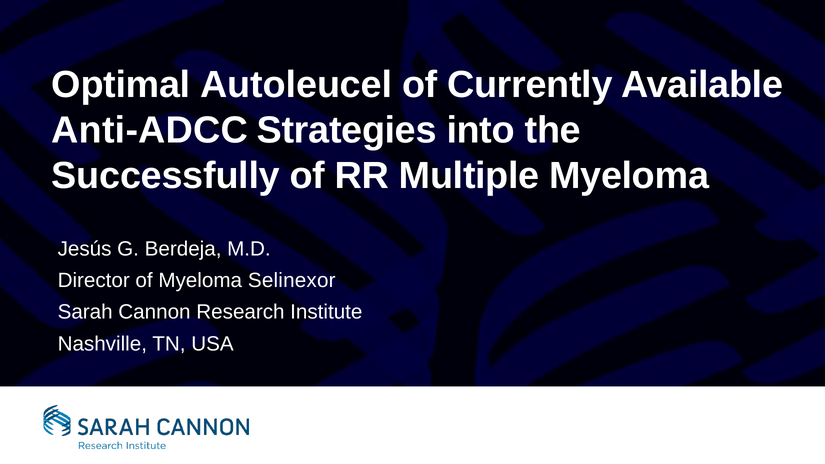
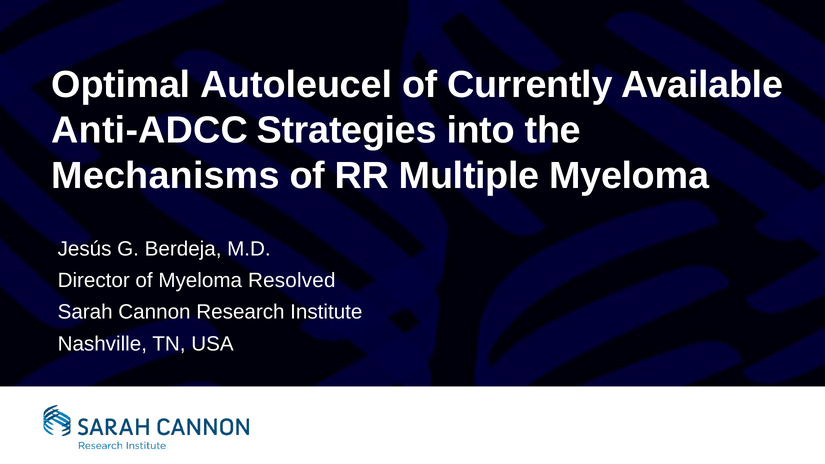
Successfully: Successfully -> Mechanisms (166, 176)
Selinexor: Selinexor -> Resolved (292, 281)
